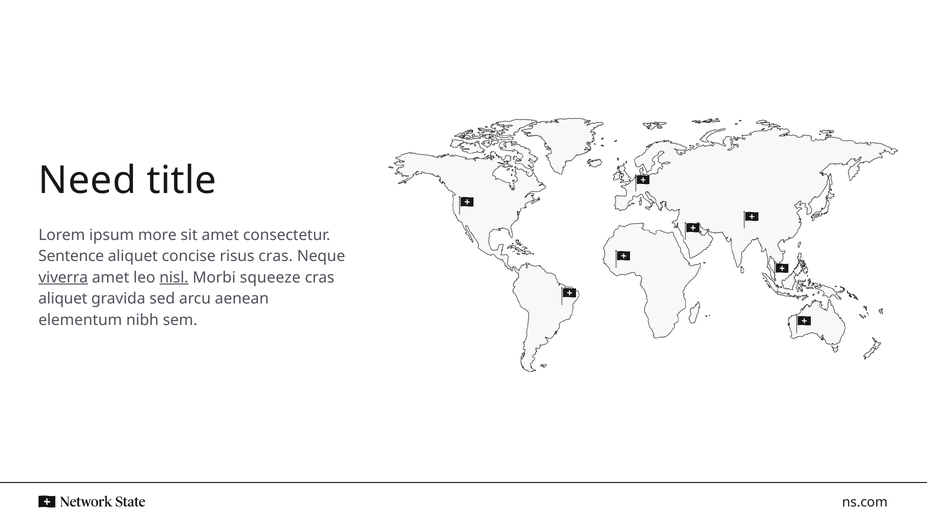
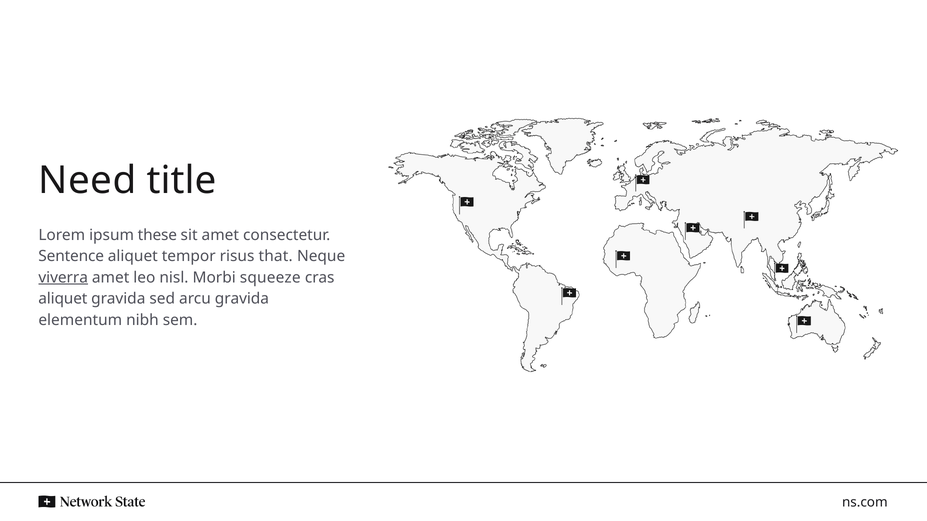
more: more -> these (157, 235)
concise: concise -> tempor (189, 256)
risus cras: cras -> that (276, 256)
nisl underline: present -> none (174, 278)
arcu aenean: aenean -> gravida (242, 299)
